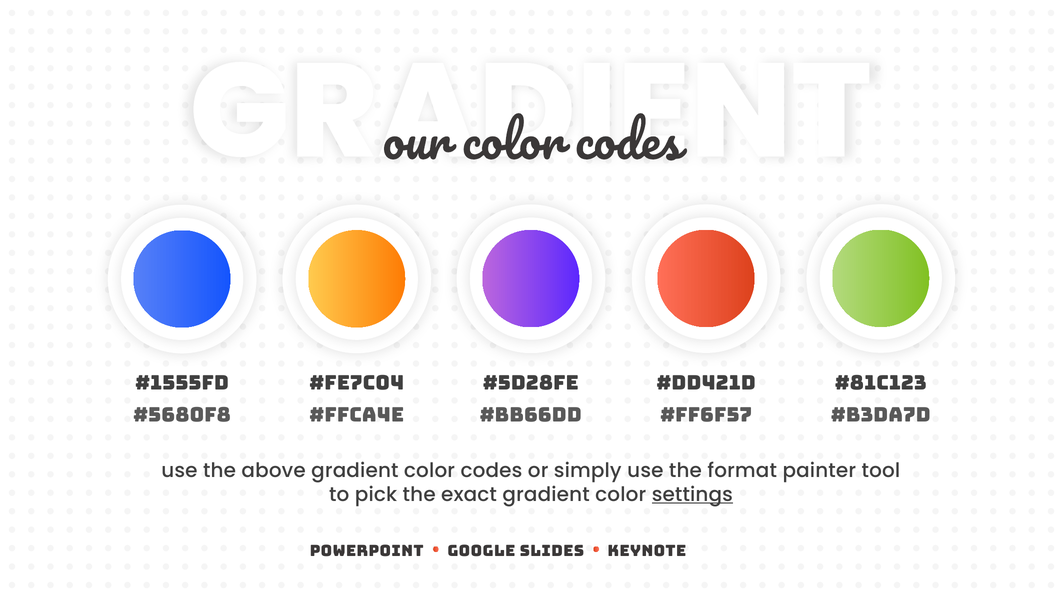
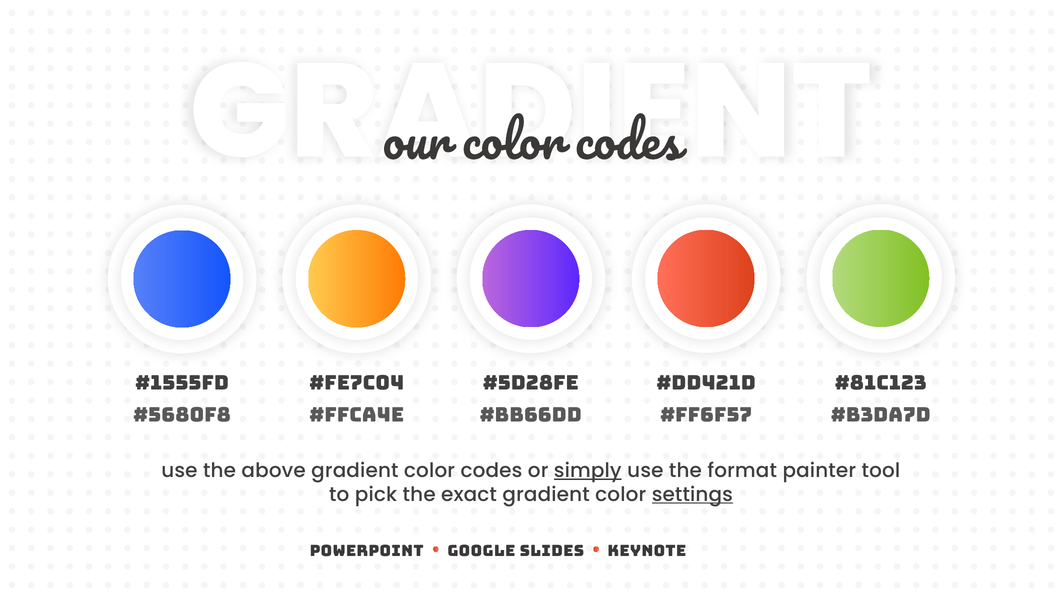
simply underline: none -> present (588, 471)
